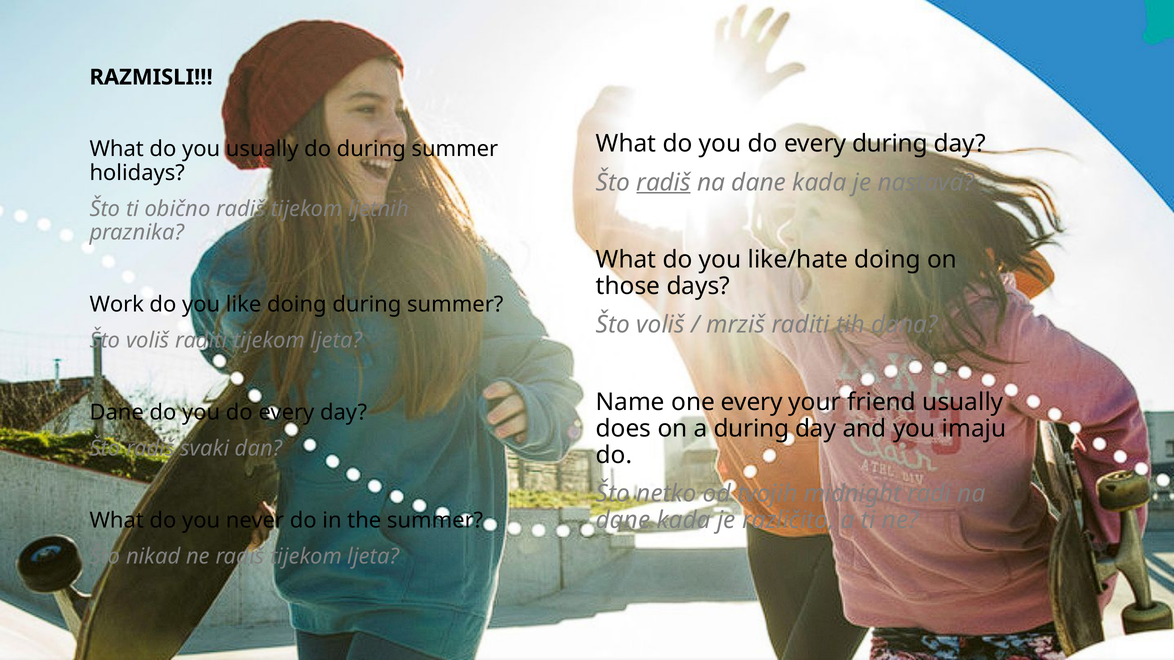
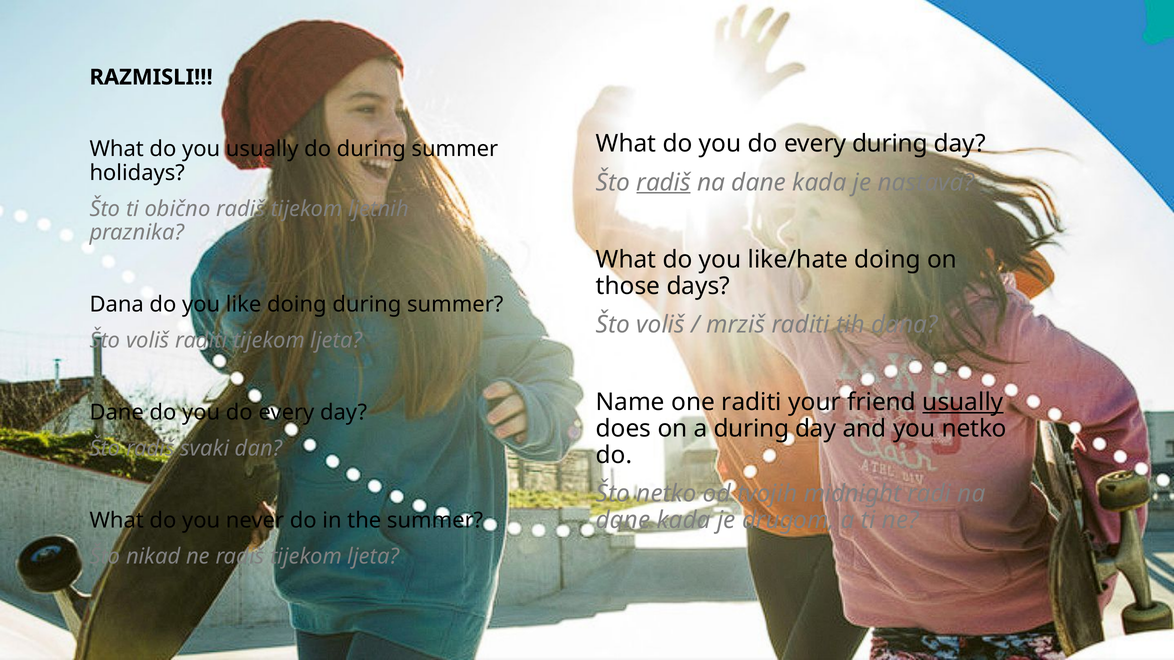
Work: Work -> Dana (117, 305)
one every: every -> raditi (752, 402)
usually underline: none -> present (963, 402)
you imaju: imaju -> netko (974, 429)
različito: različito -> drugom (788, 520)
